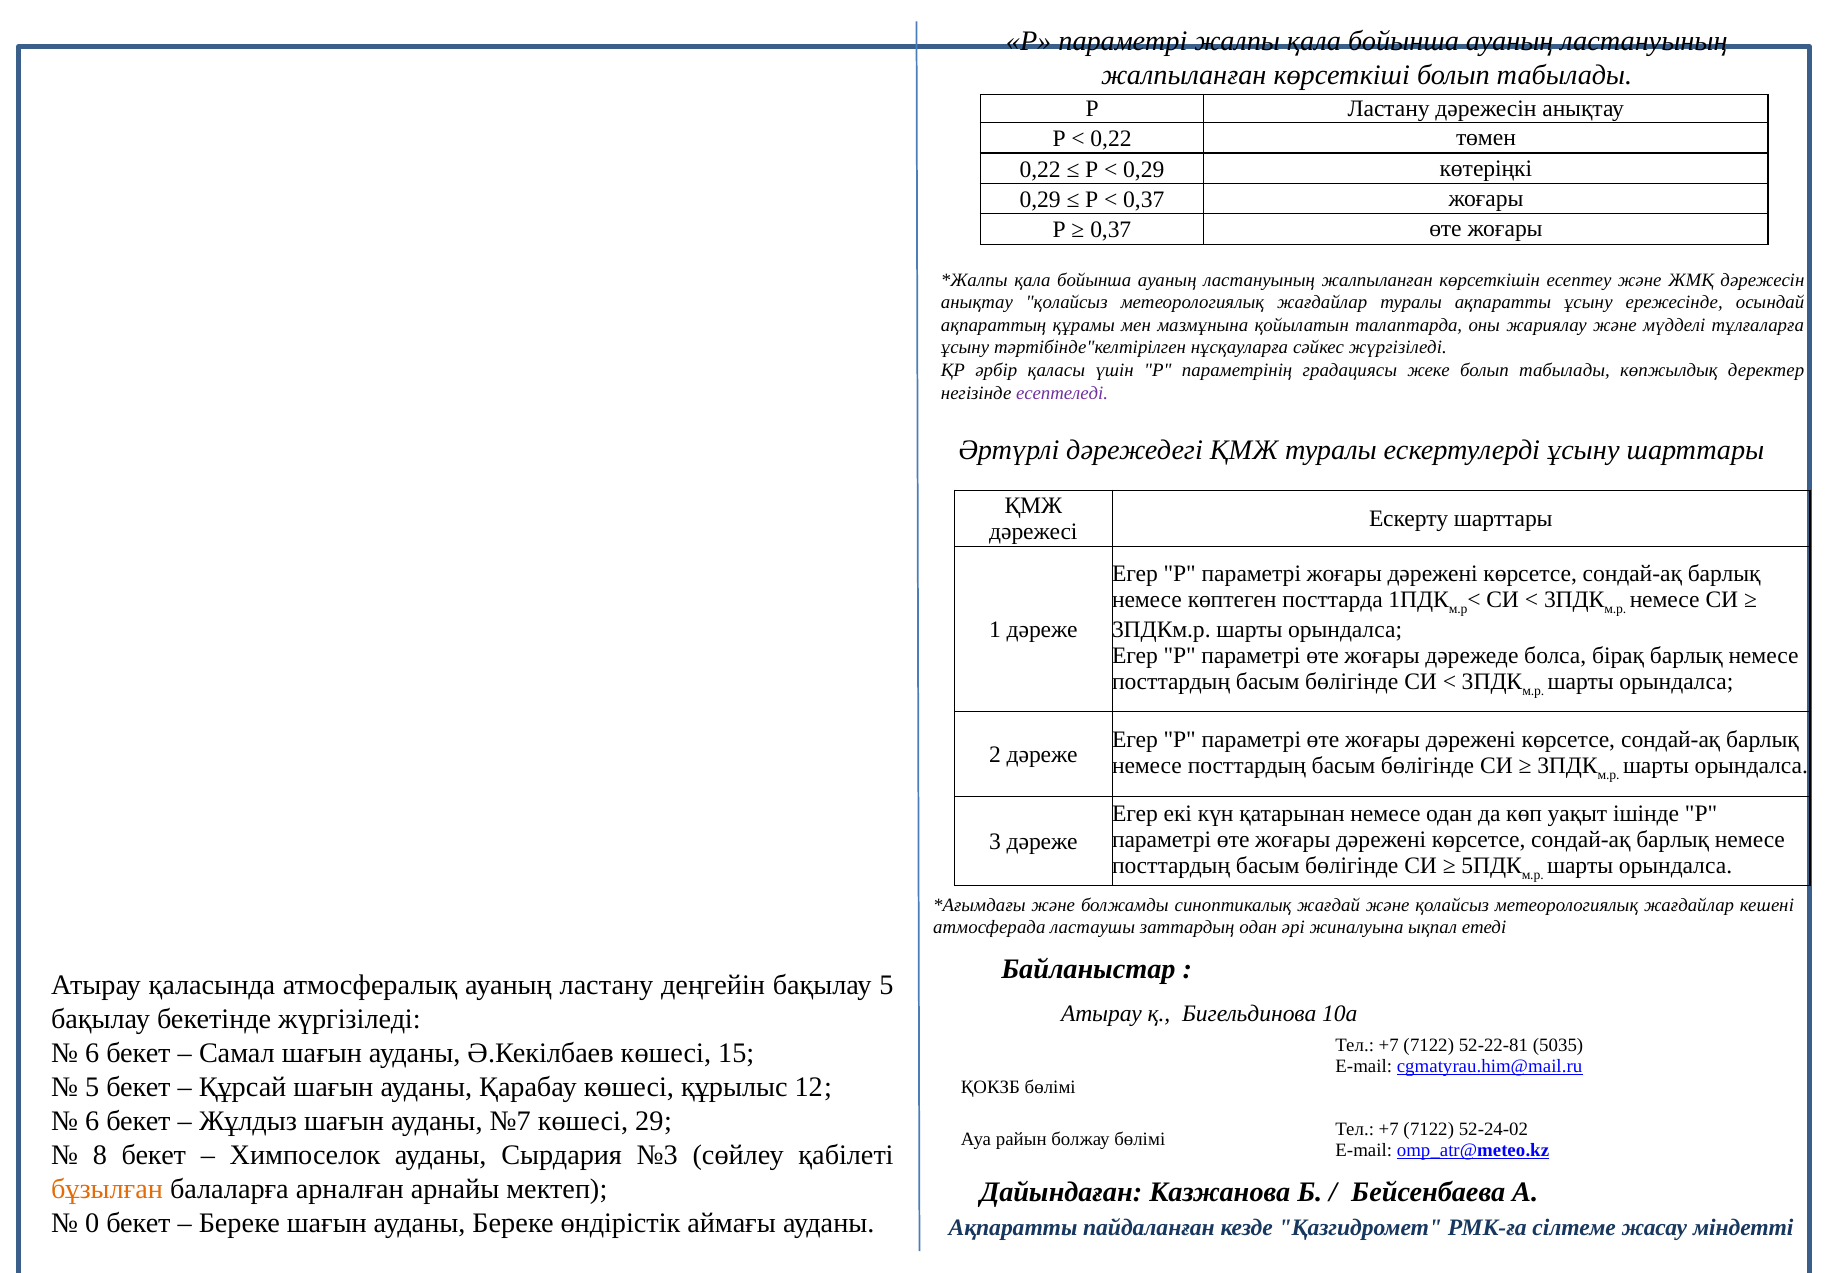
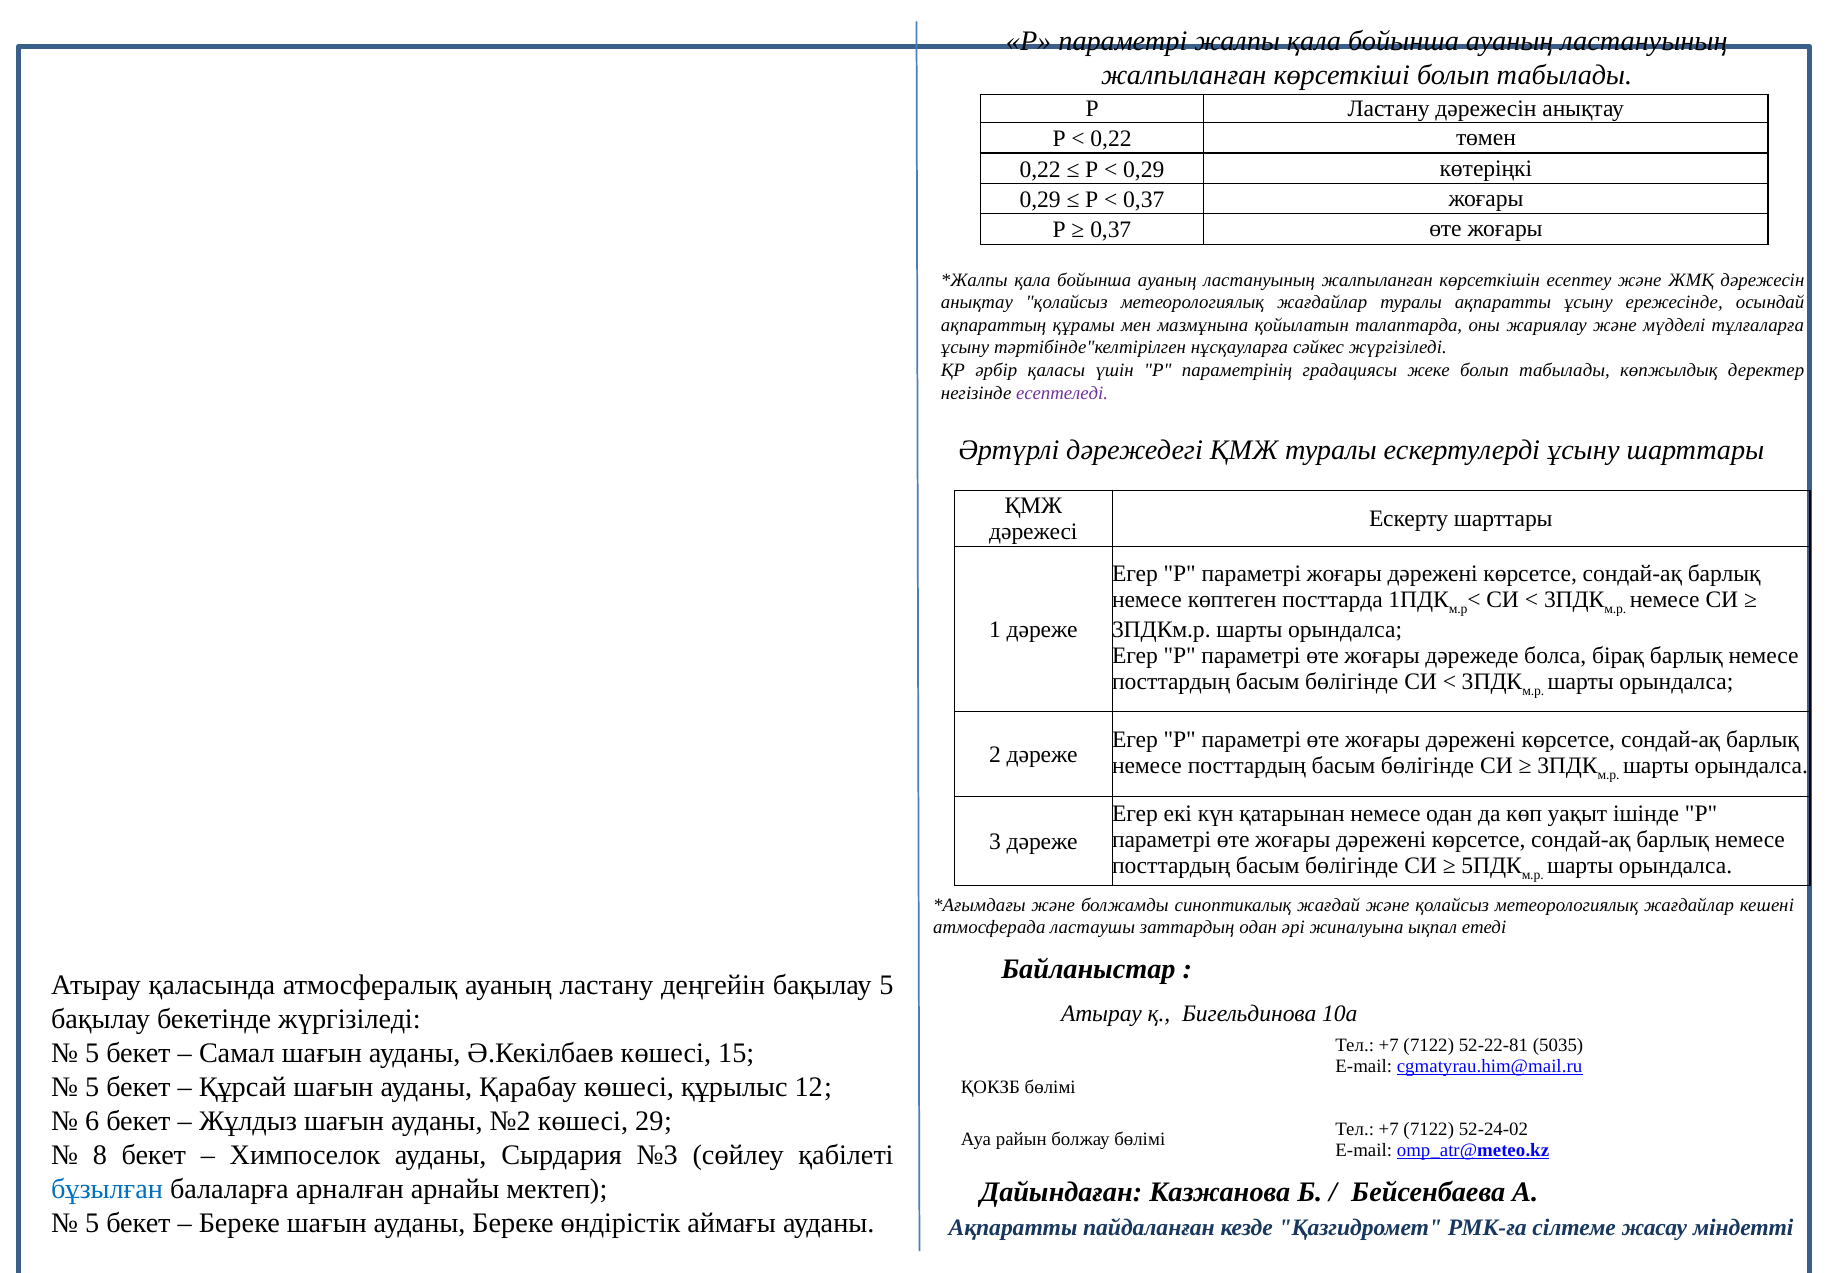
6: 6 -> 5 (92, 1053)
№7: №7 -> №2 (510, 1121)
бұзылған colour: orange -> blue (107, 1189)
0: 0 -> 5 (92, 1223)
